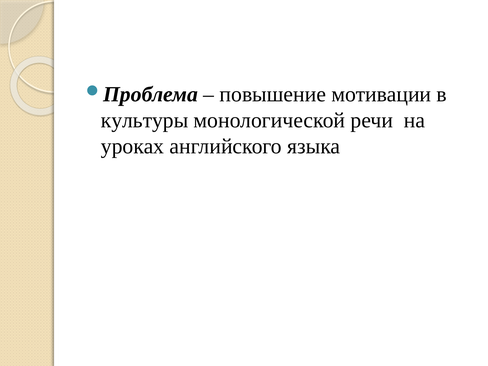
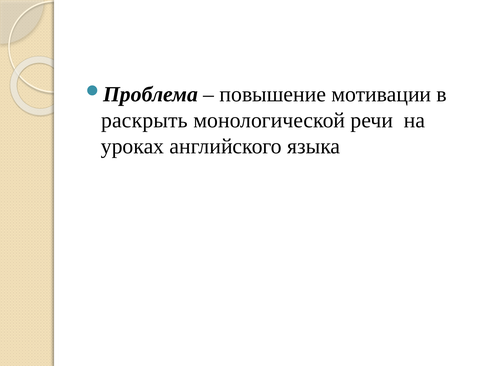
культуры: культуры -> раскрыть (144, 120)
